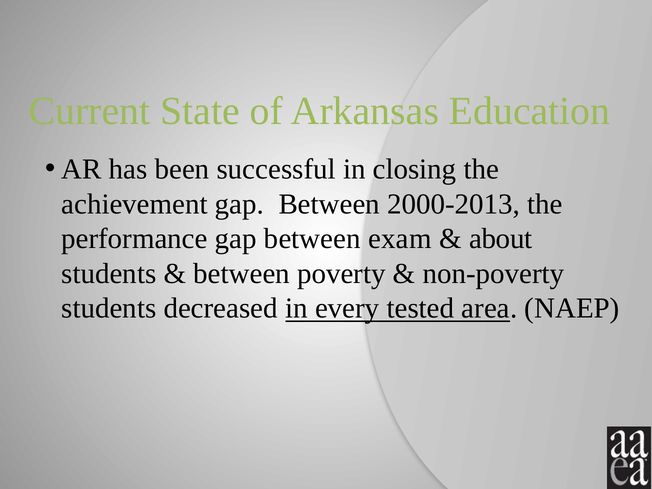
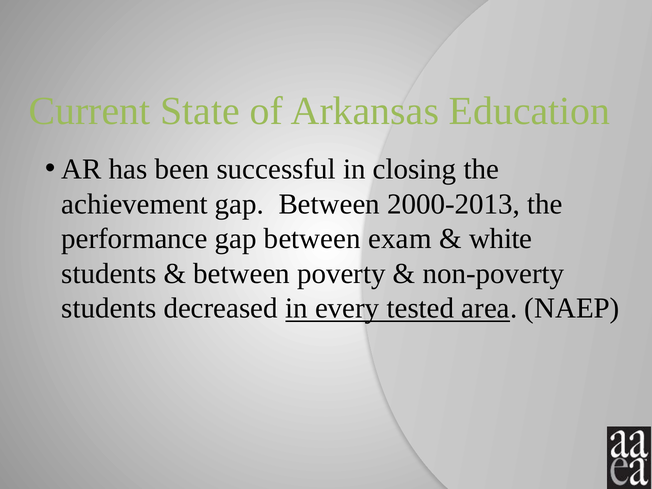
about: about -> white (501, 239)
